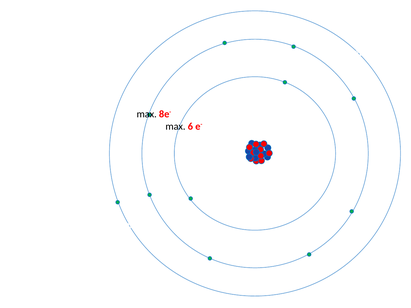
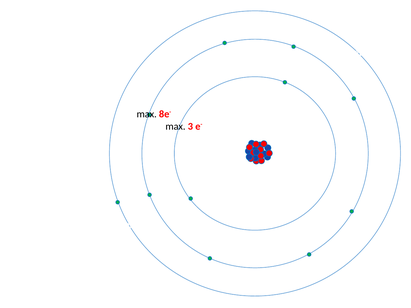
6: 6 -> 3 (190, 126)
